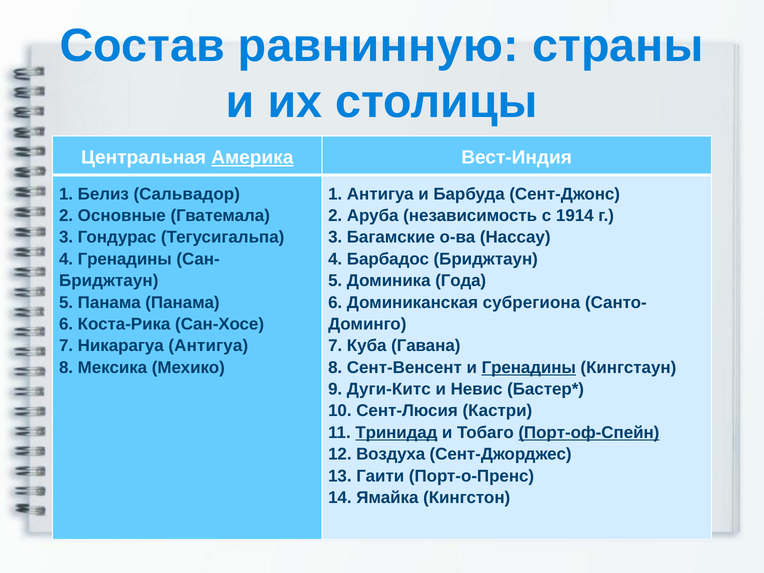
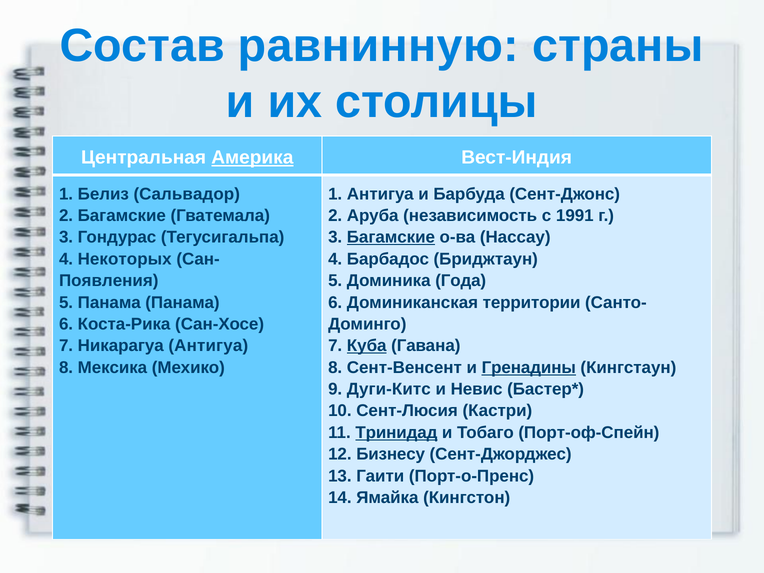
2 Основные: Основные -> Багамские (122, 216)
1914: 1914 -> 1991 (575, 216)
Багамские underline: none -> present (391, 237)
4 Гренадины: Гренадины -> Некоторых (125, 259)
Бриджтаун: Бриджтаун -> Появления (109, 281)
субрегиона: субрегиона -> территории (532, 302)
Куба underline: none -> present (367, 346)
Порт-оф-Спейн underline: present -> none (589, 433)
Воздуха: Воздуха -> Бизнесу (391, 454)
